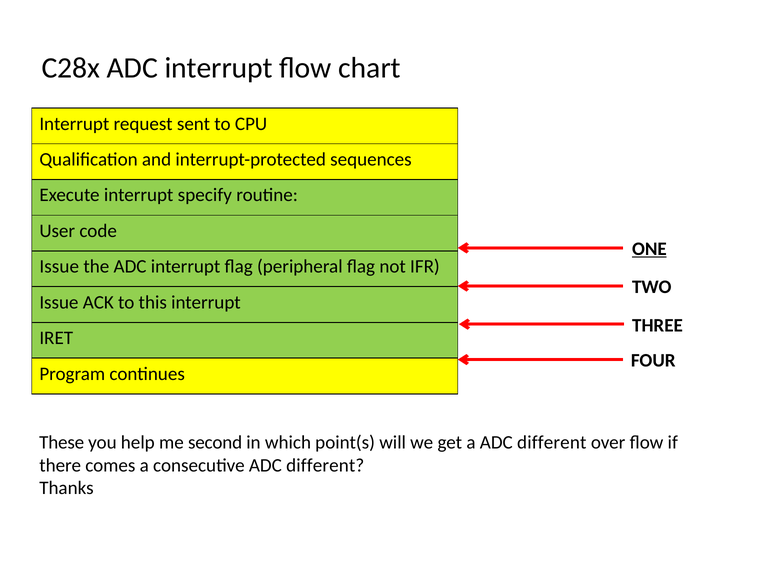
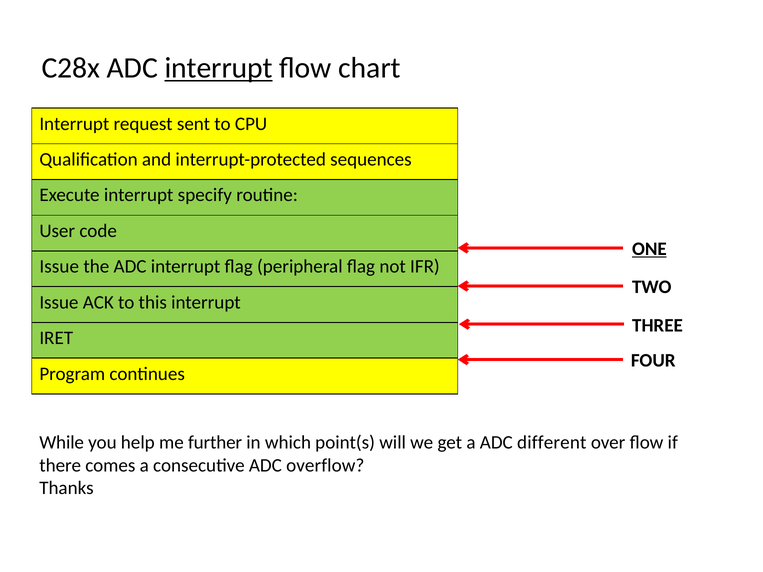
interrupt underline: none -> present (219, 68)
These: These -> While (62, 443)
second: second -> further (215, 443)
consecutive ADC different: different -> overflow (325, 465)
